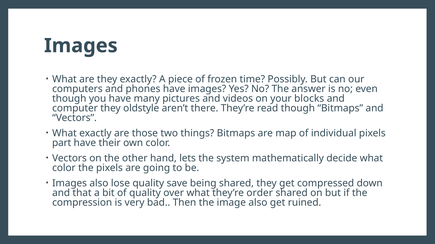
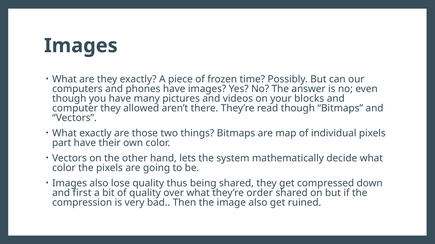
oldstyle: oldstyle -> allowed (141, 109)
save: save -> thus (177, 184)
that: that -> first (82, 193)
